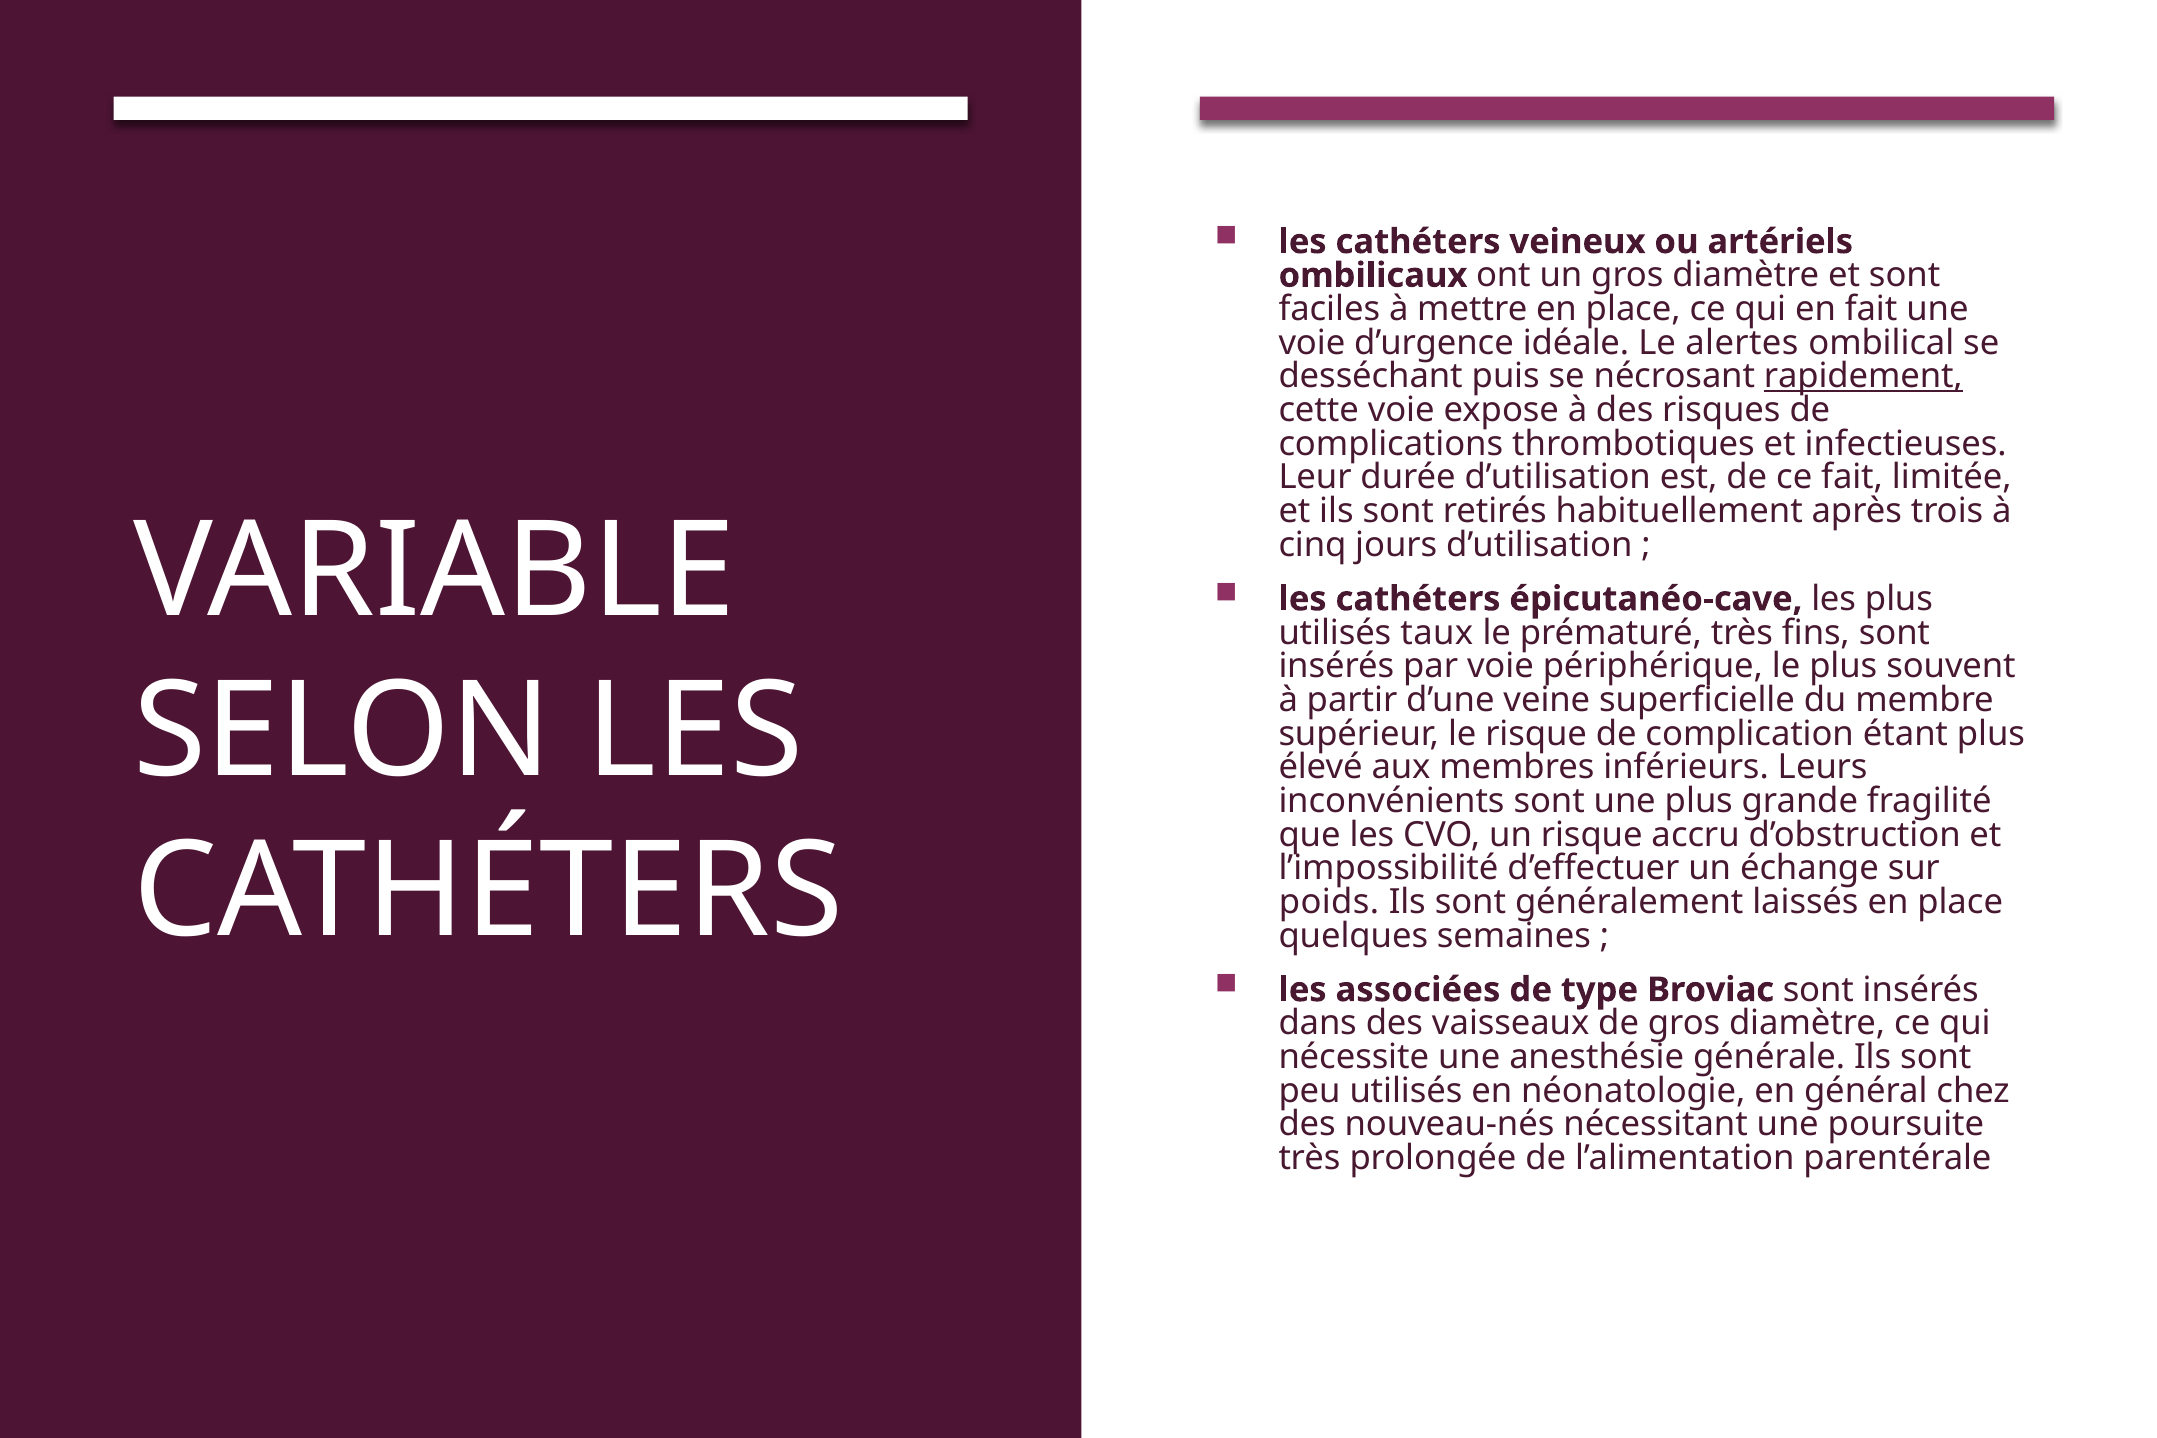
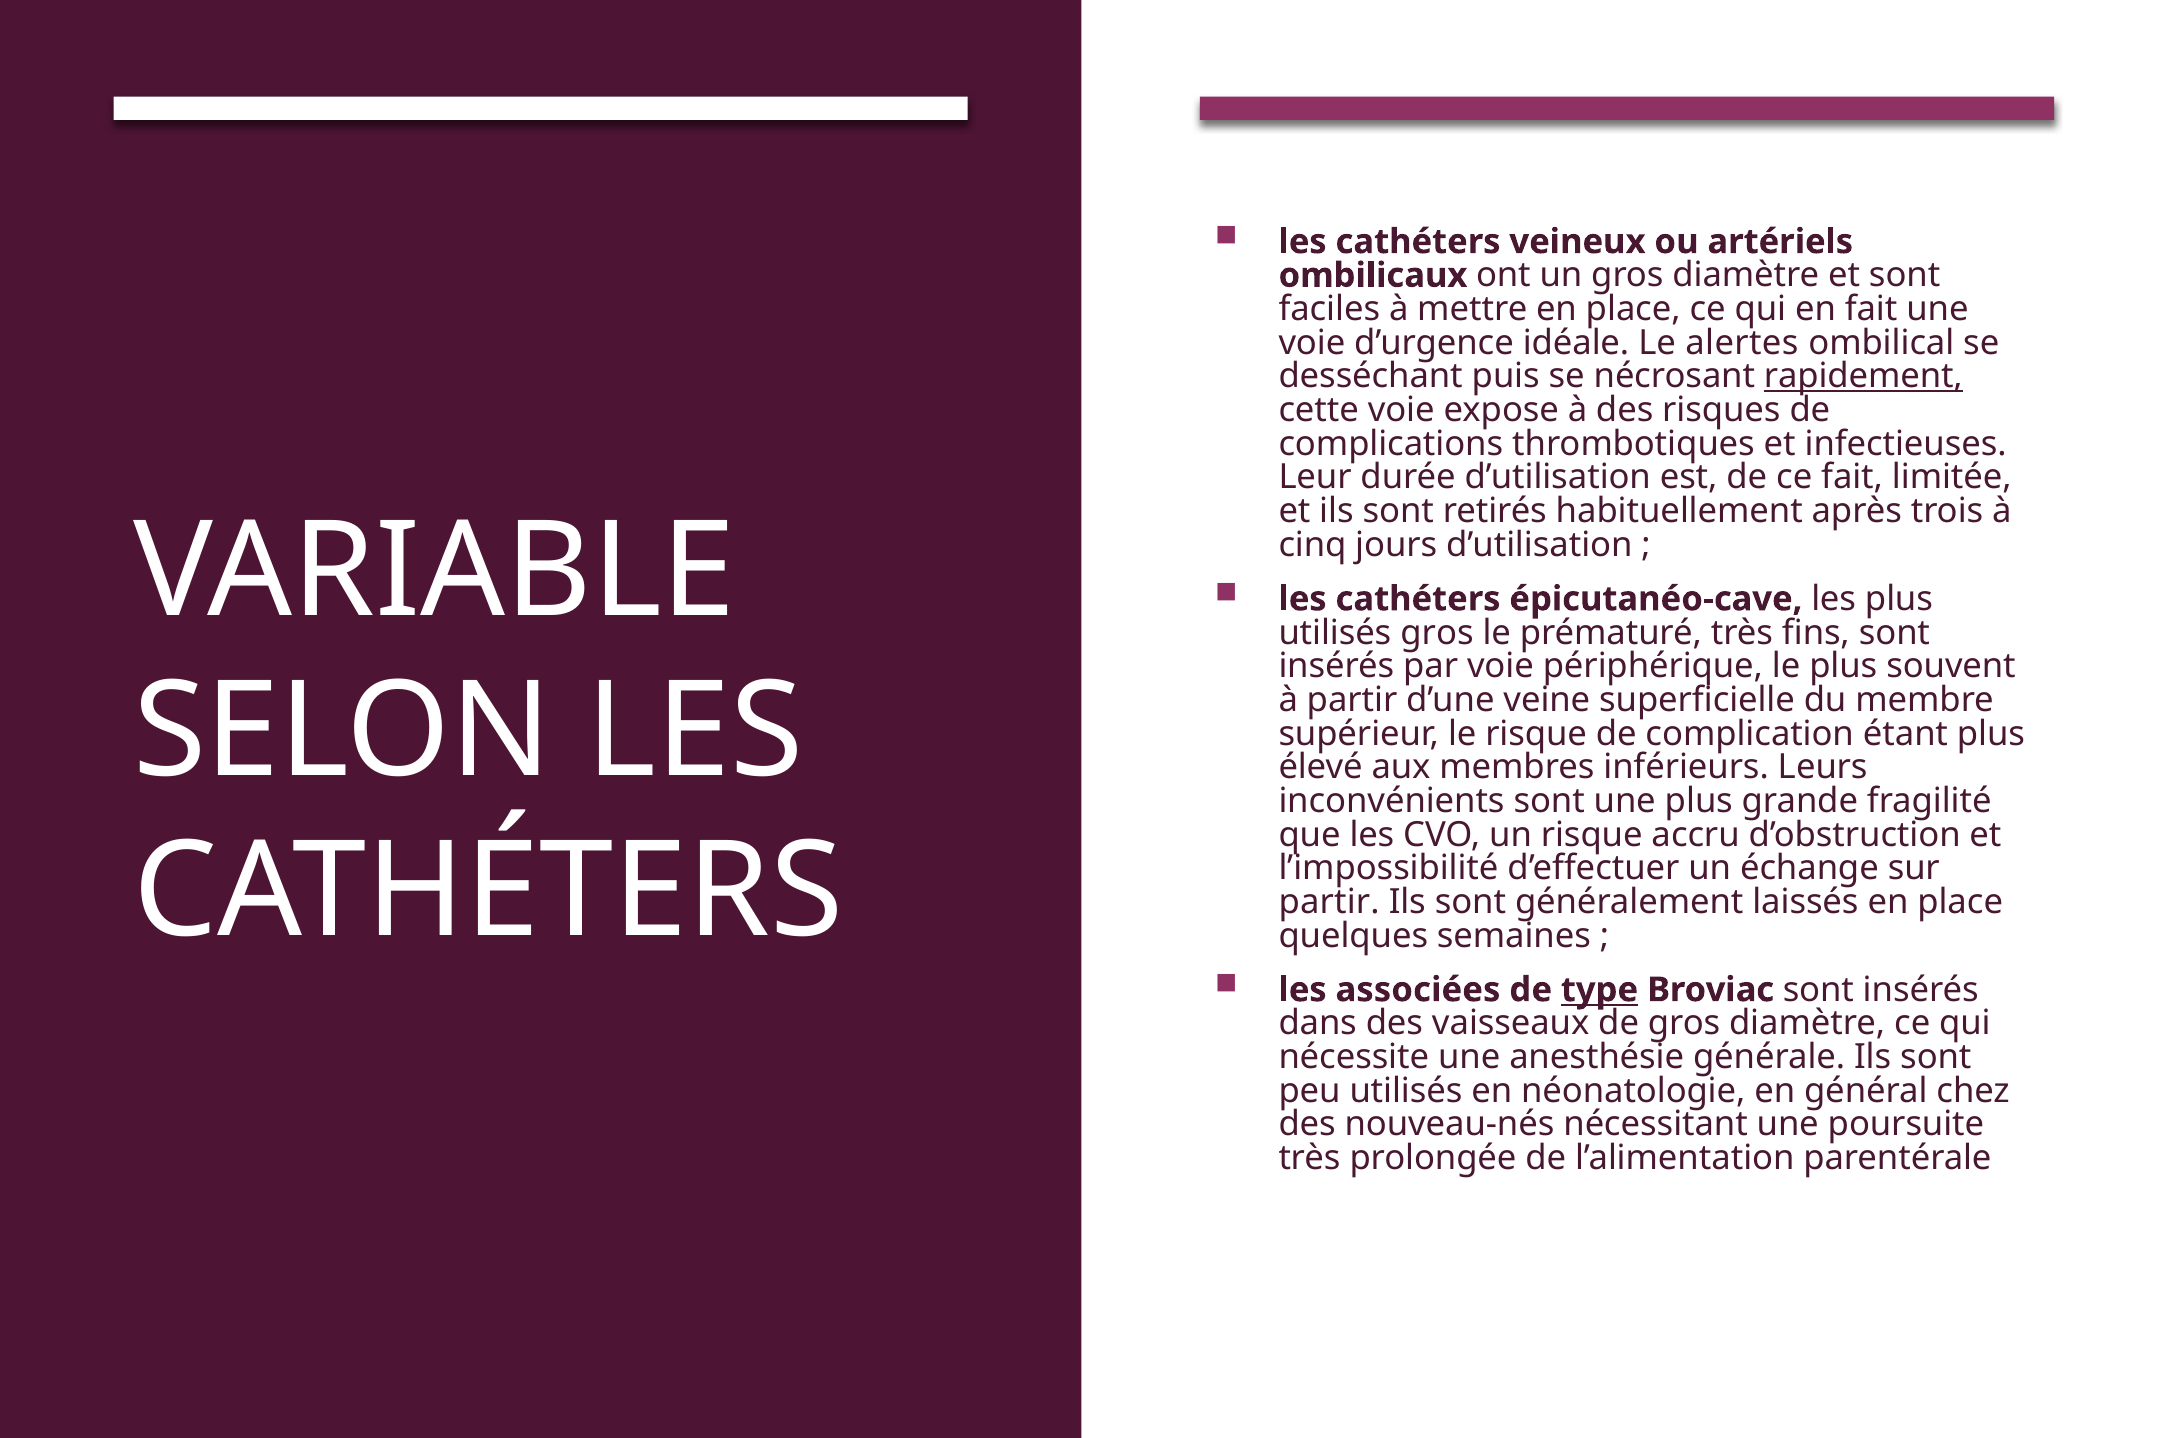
utilisés taux: taux -> gros (1437, 633)
poids: poids -> partir (1329, 902)
type underline: none -> present (1599, 990)
